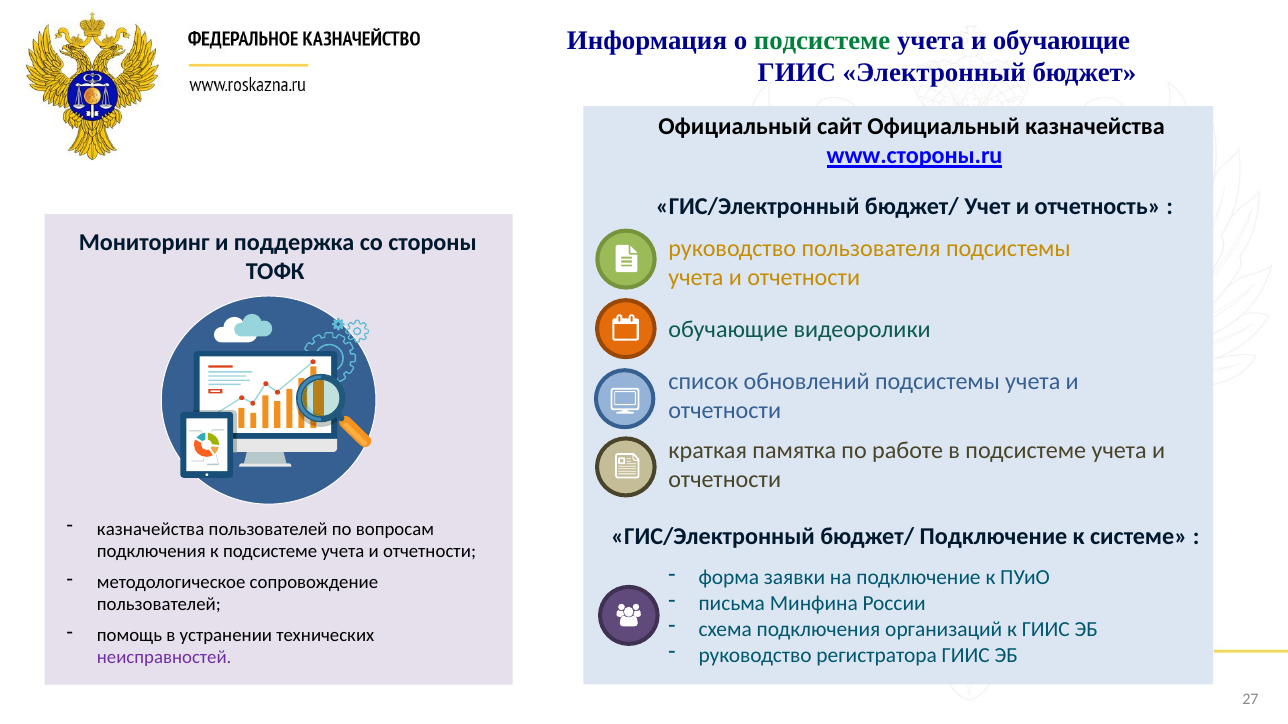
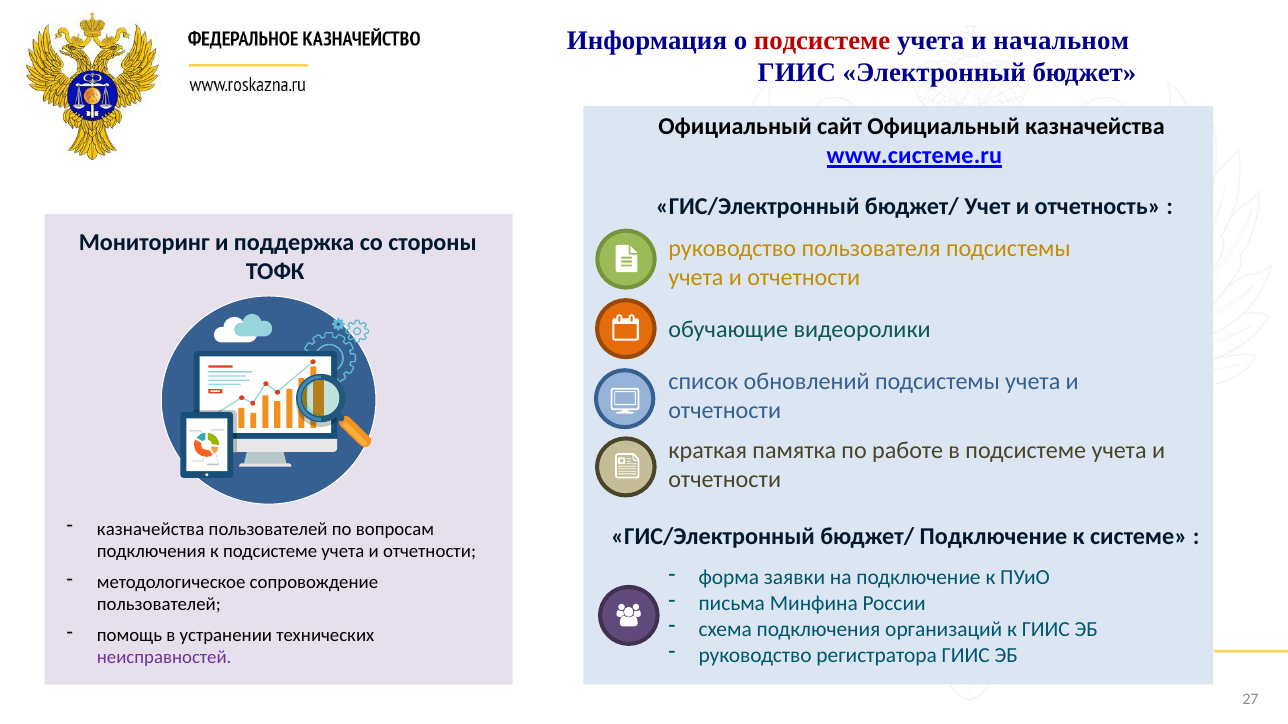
подсистеме colour: green -> red (822, 41)
и обучающие: обучающие -> начальном (1061, 41)
www.стороны.ru: www.стороны.ru -> www.системе.ru (914, 156)
